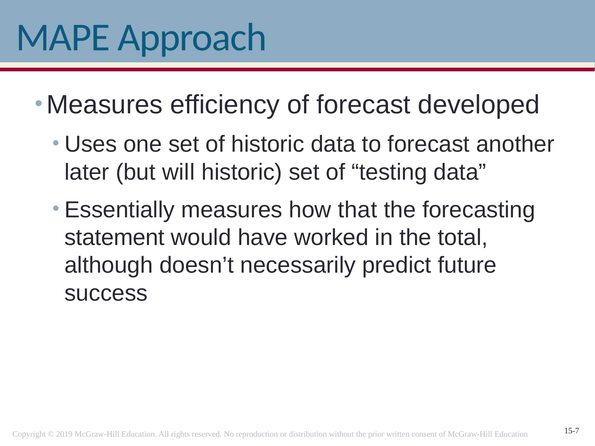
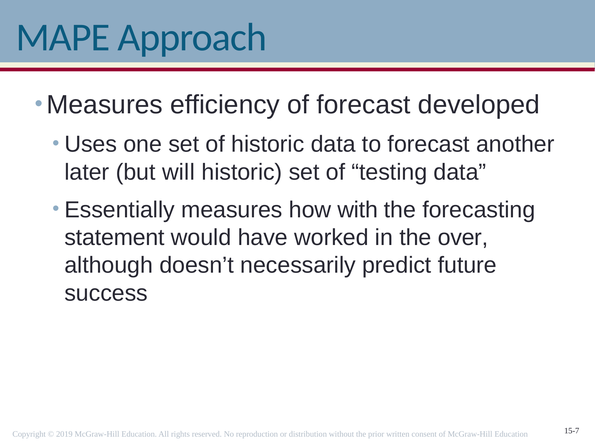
that: that -> with (358, 210)
total: total -> over (463, 238)
